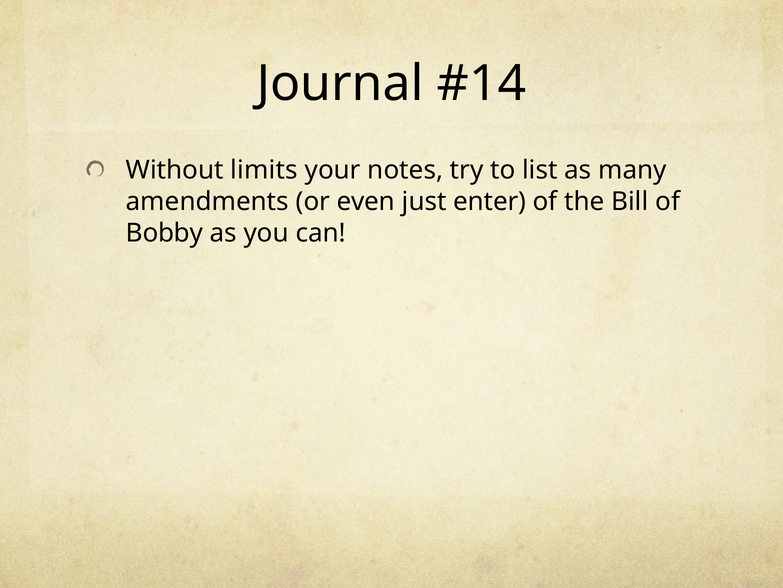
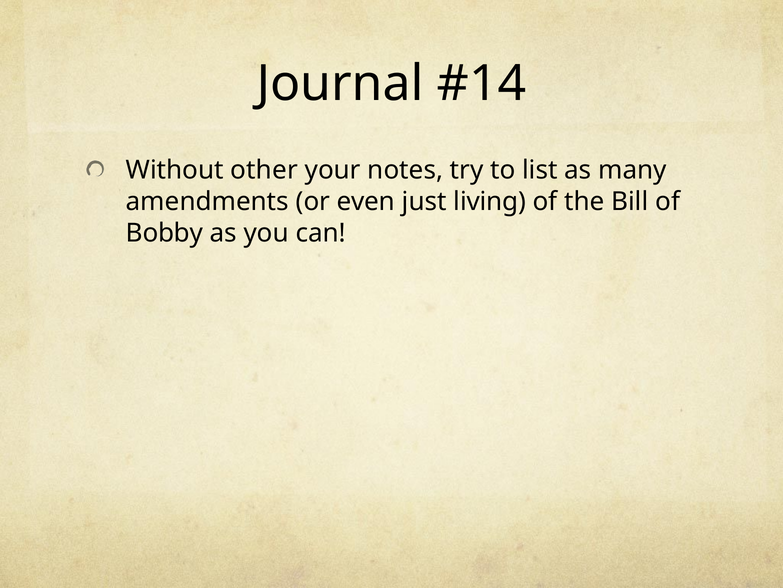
limits: limits -> other (264, 170)
enter: enter -> living (490, 201)
